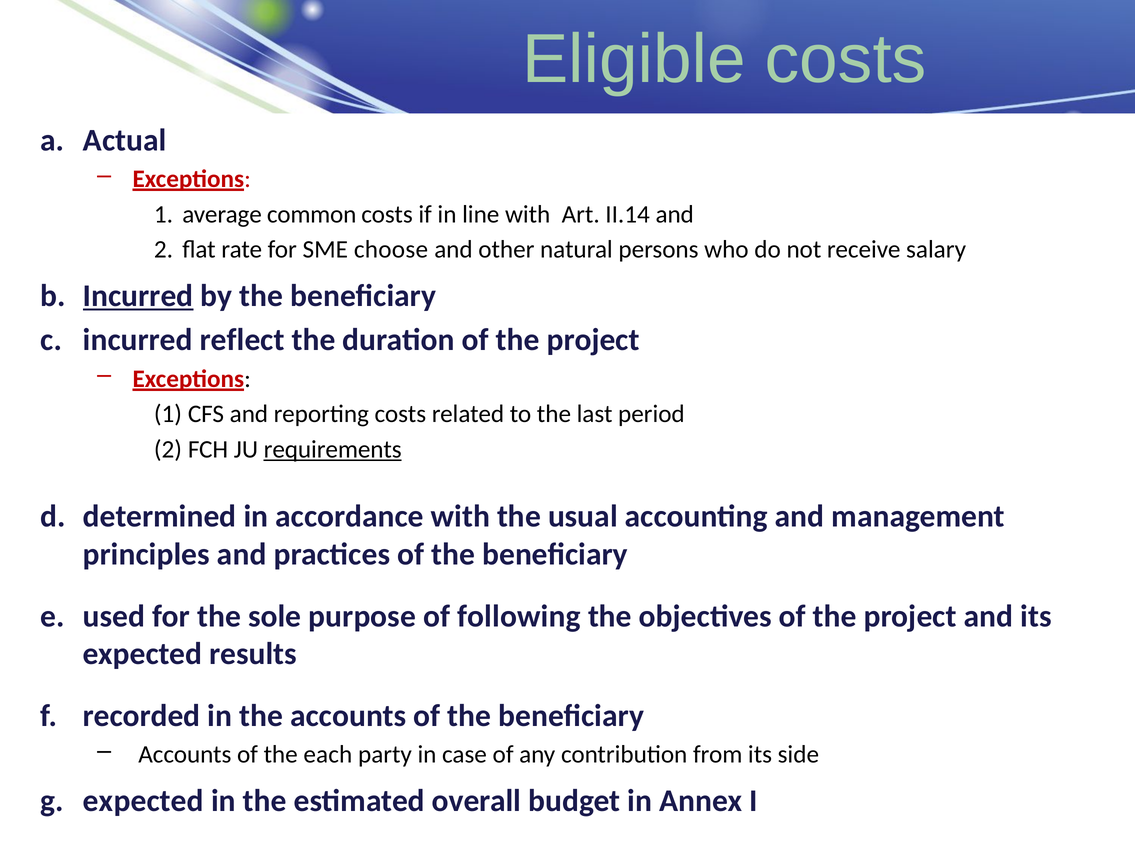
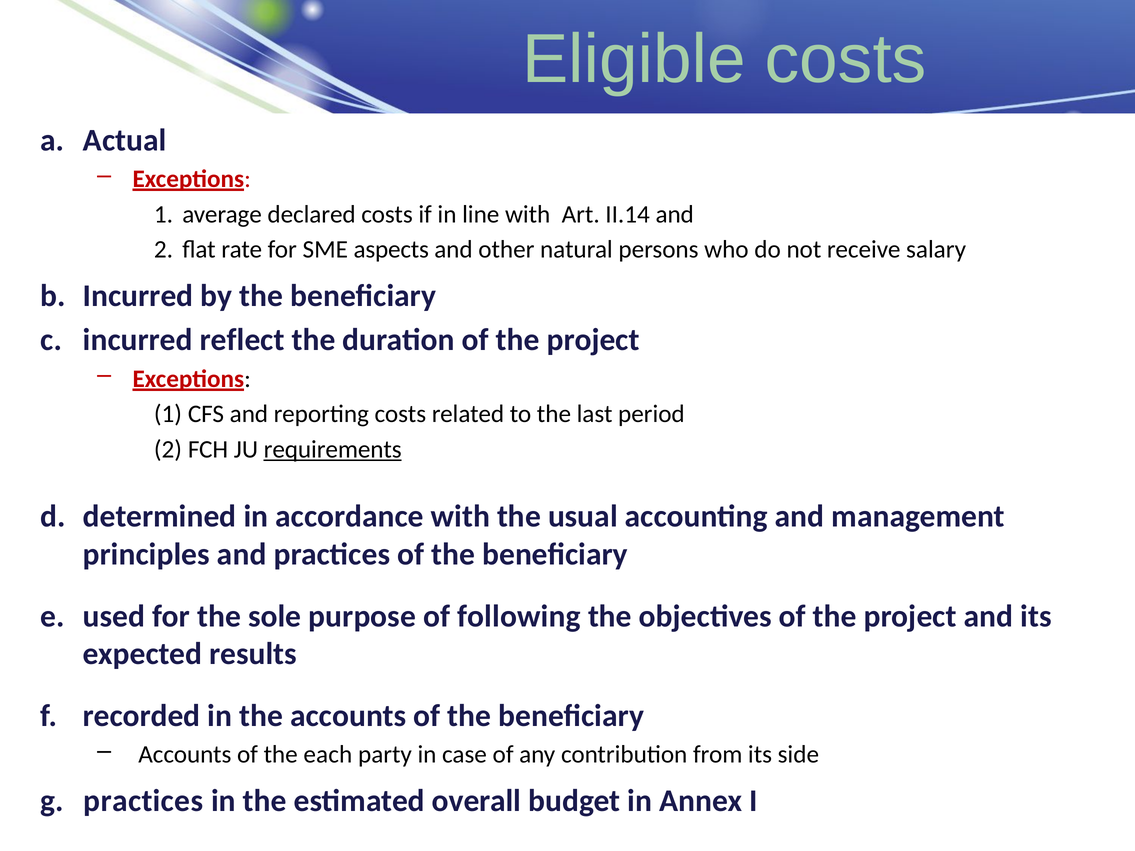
common: common -> declared (312, 214)
choose: choose -> aspects (391, 250)
Incurred underline: present -> none (138, 296)
expected: expected -> practices (143, 801)
